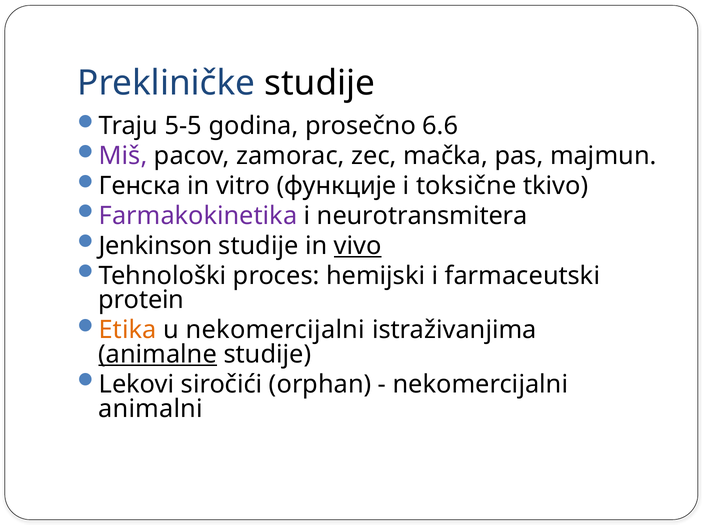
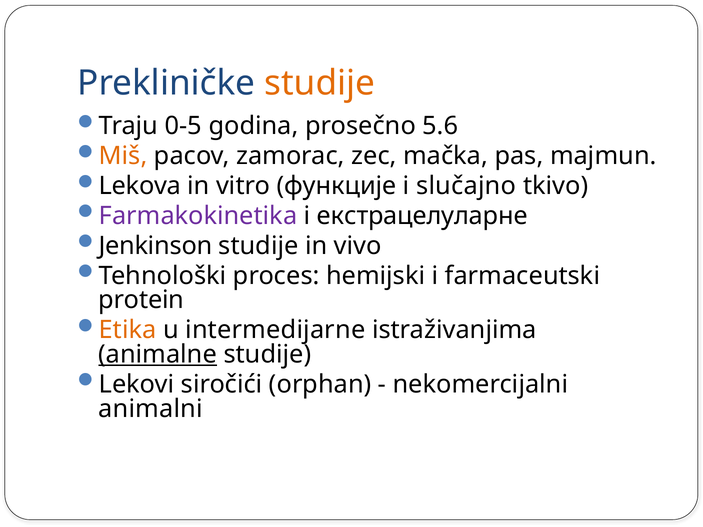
studije colour: black -> orange (320, 83)
5-5: 5-5 -> 0-5 (183, 126)
6.6: 6.6 -> 5.6 (440, 126)
Miš colour: purple -> orange (123, 156)
Генска: Генска -> Lekova (140, 186)
toksične: toksične -> slučajno (466, 186)
neurotransmitera: neurotransmitera -> екстрацелуларне (422, 216)
vivo underline: present -> none (358, 246)
u nekomercijalni: nekomercijalni -> intermedijarne (275, 330)
